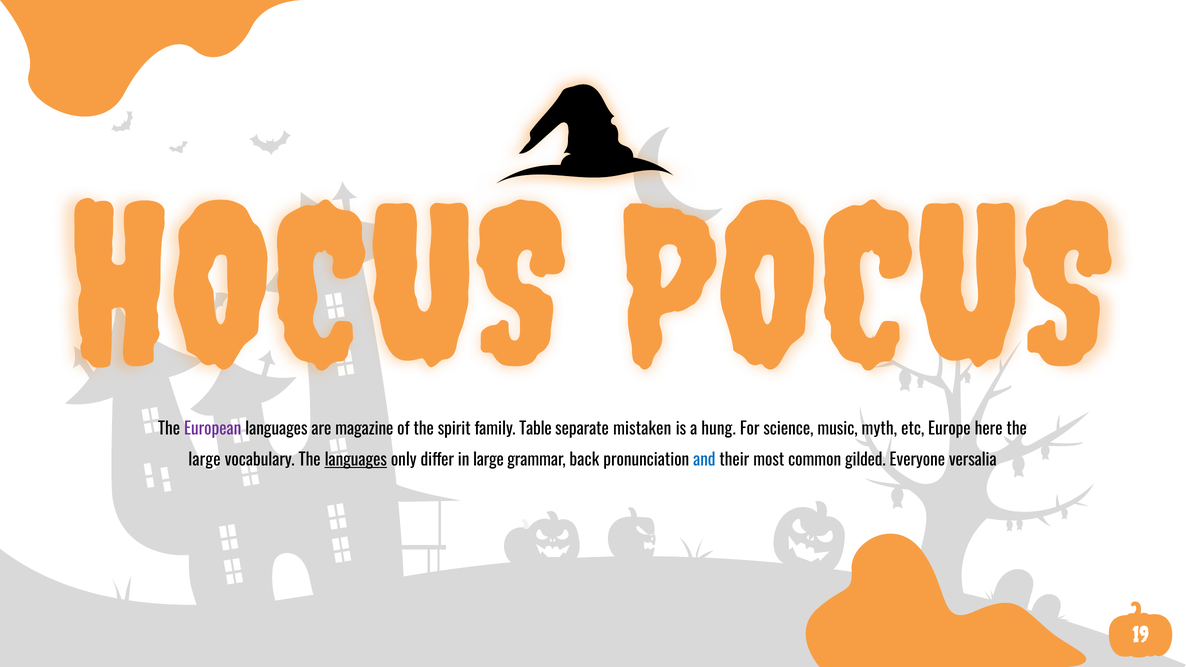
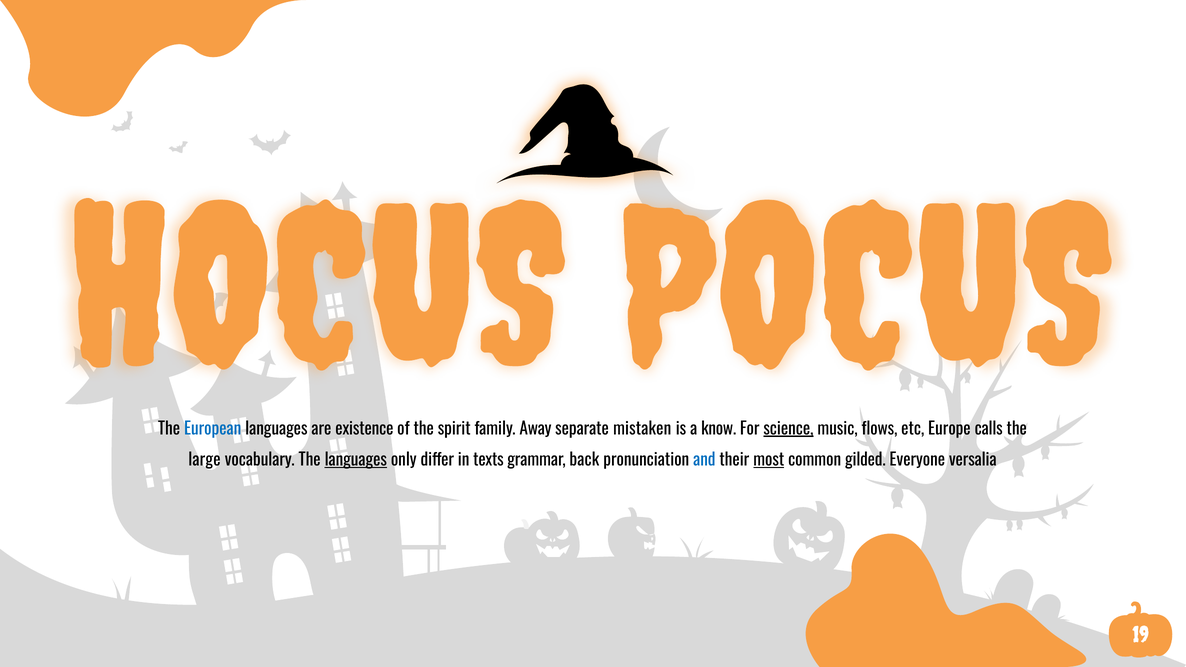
European colour: purple -> blue (213, 429)
magazine: magazine -> existence (364, 429)
Table: Table -> Away (535, 429)
hung: hung -> know (719, 429)
science underline: none -> present (788, 429)
myth: myth -> flows (879, 429)
here: here -> calls (989, 429)
in large: large -> texts (488, 460)
most underline: none -> present (769, 460)
